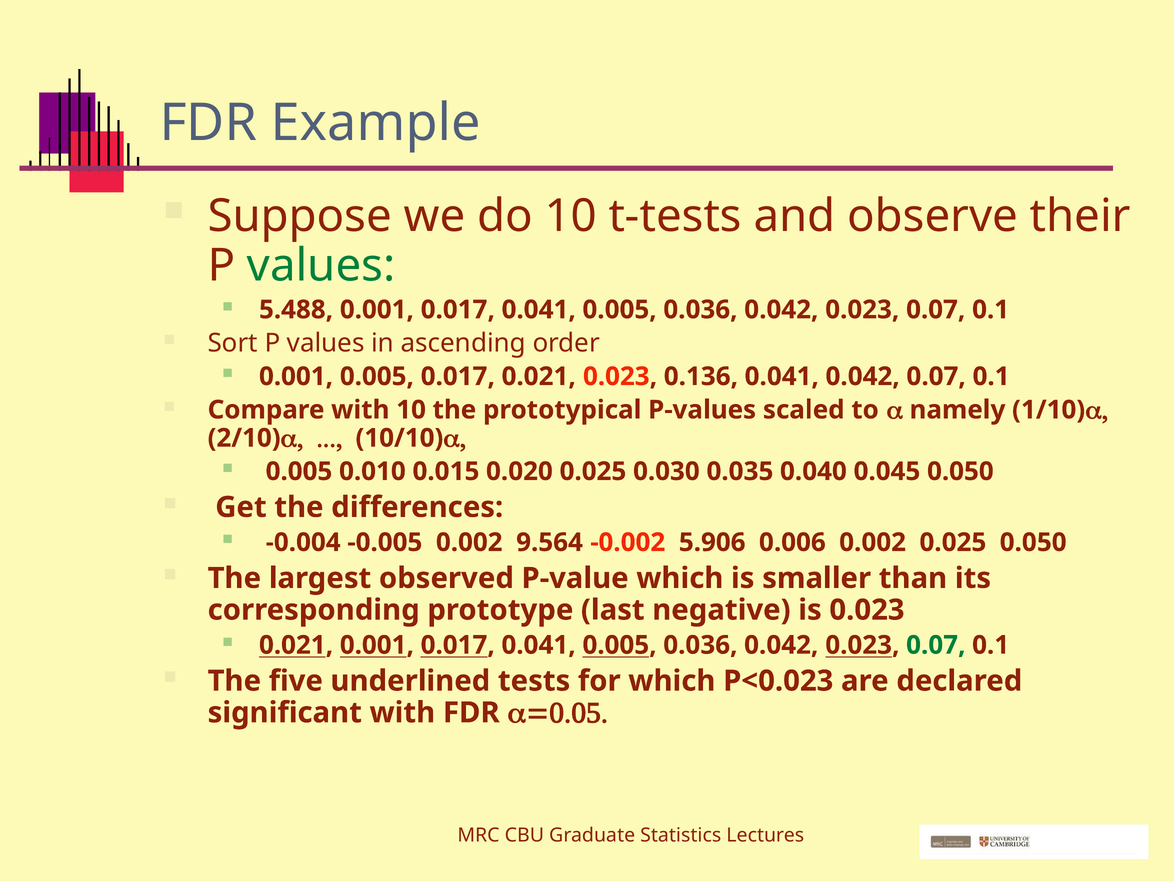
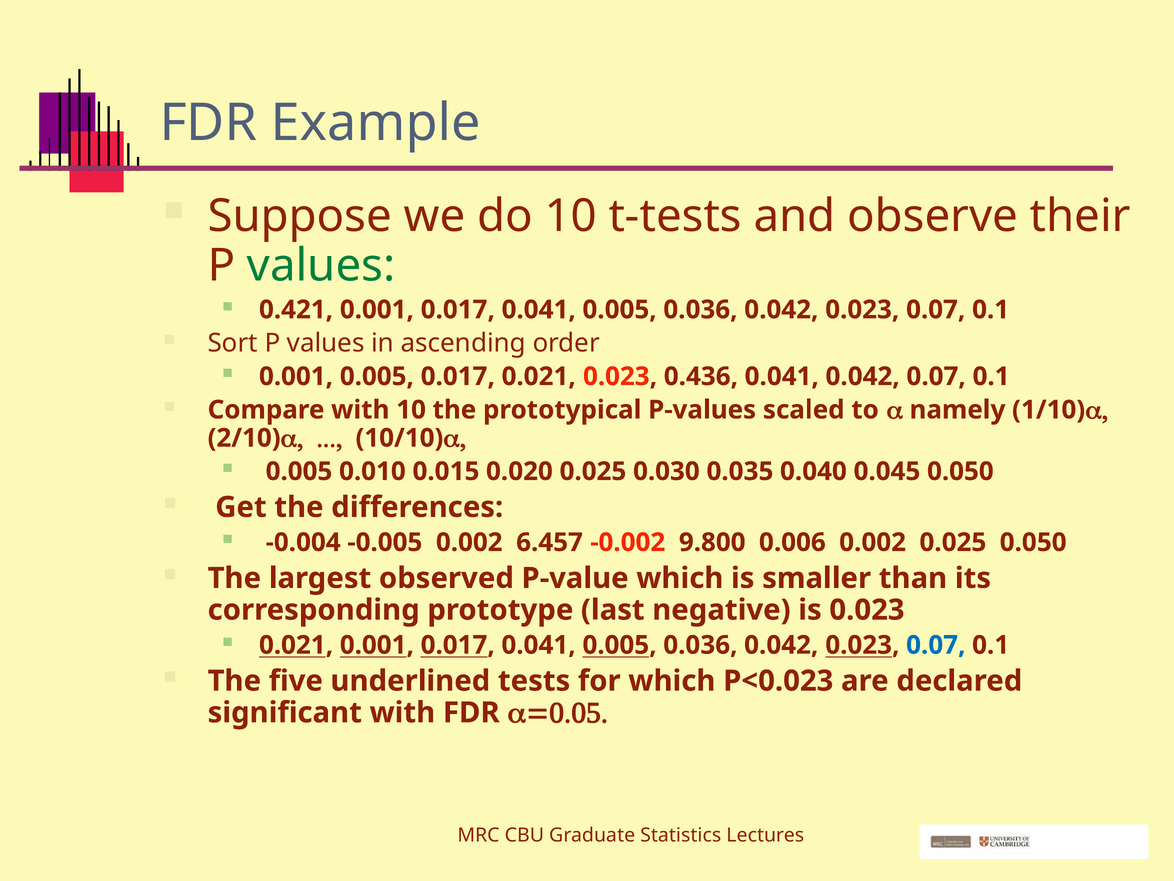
5.488: 5.488 -> 0.421 (296, 310)
0.136: 0.136 -> 0.436 (701, 376)
9.564: 9.564 -> 6.457 (550, 542)
5.906: 5.906 -> 9.800 (712, 542)
0.07 colour: green -> blue (936, 645)
